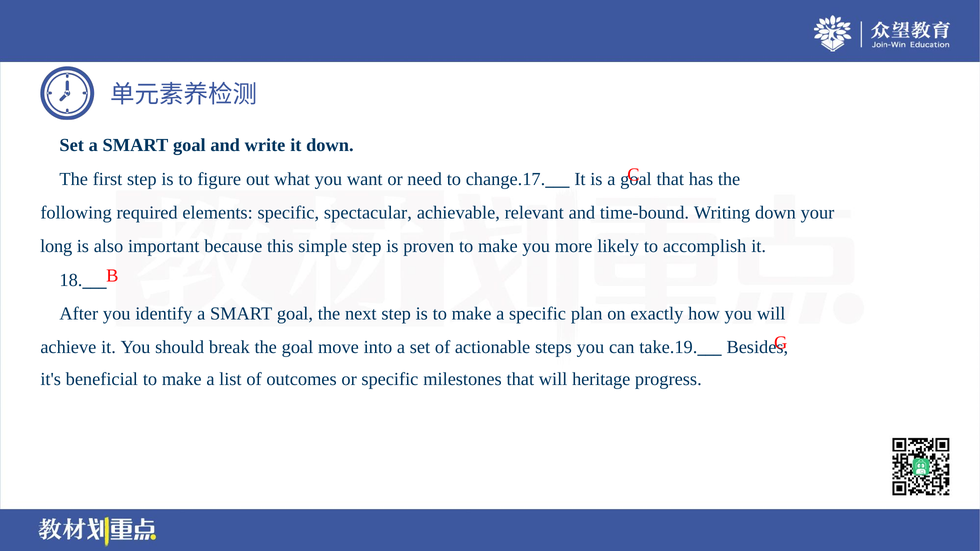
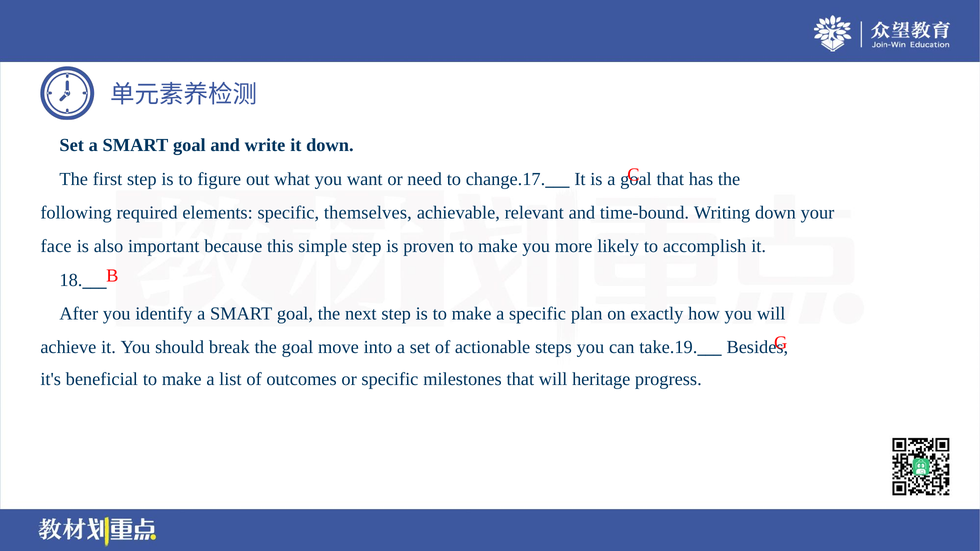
spectacular: spectacular -> themselves (368, 213)
long: long -> face (56, 247)
